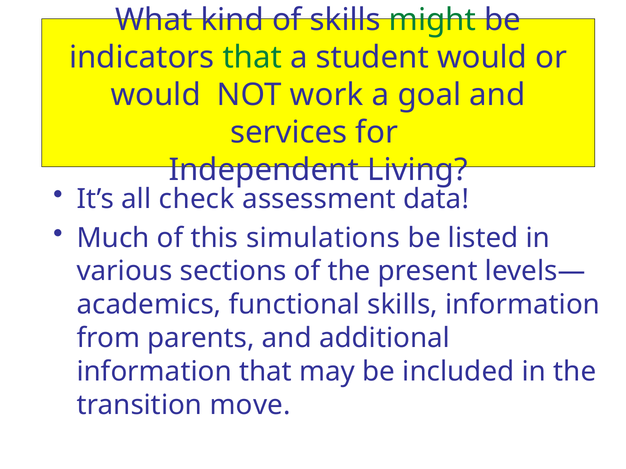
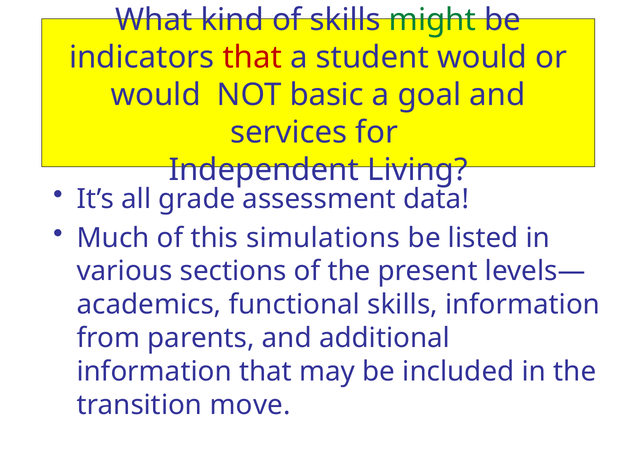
that colour: green -> red (252, 57)
work: work -> basic (327, 95)
check: check -> grade (197, 199)
